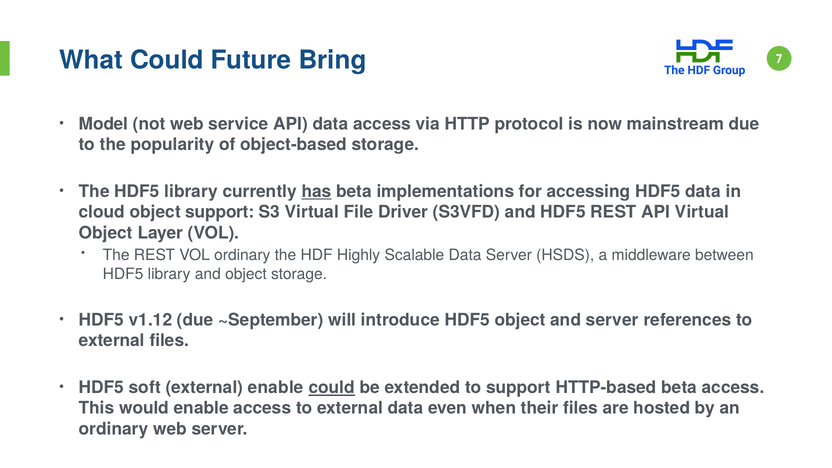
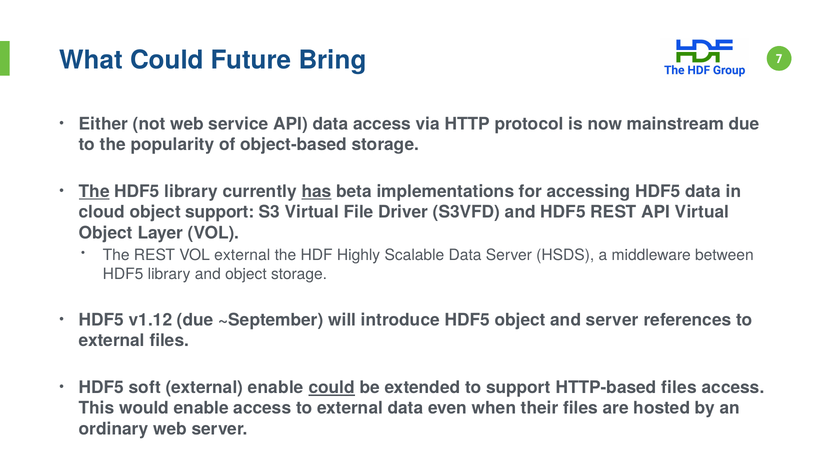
Model: Model -> Either (103, 124)
The underline: none -> present (94, 191)
VOL ordinary: ordinary -> external (242, 255)
HTTP-based beta: beta -> files (679, 387)
